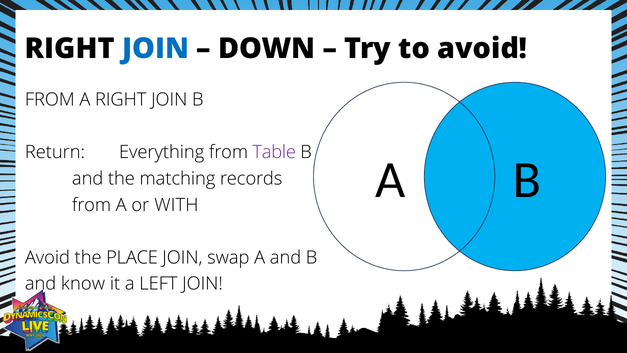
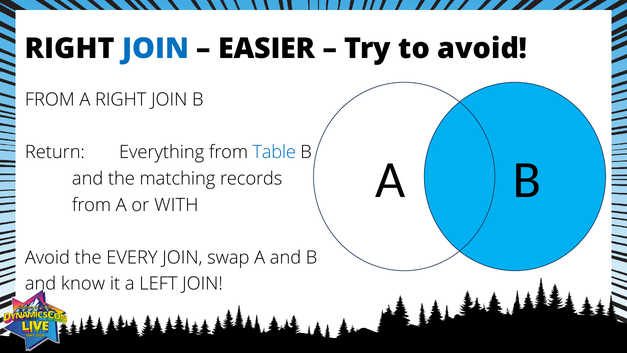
DOWN: DOWN -> EASIER (267, 49)
Table colour: purple -> blue (274, 152)
PLACE: PLACE -> EVERY (132, 257)
